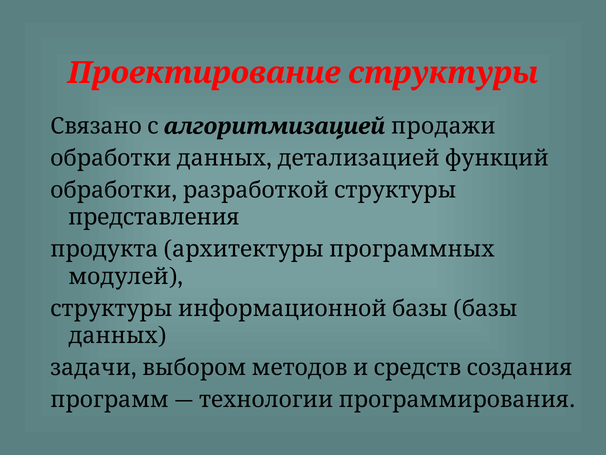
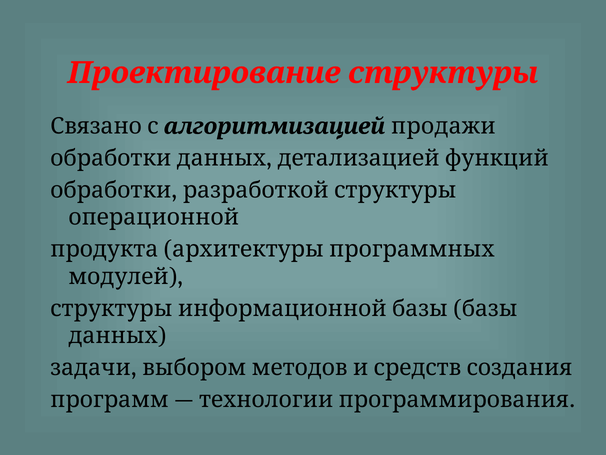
представления: представления -> операционной (154, 217)
